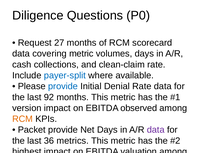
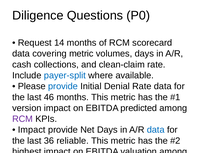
27: 27 -> 14 (59, 43)
92: 92 -> 46 (49, 97)
observed: observed -> predicted (139, 108)
RCM colour: orange -> purple (23, 119)
Packet: Packet -> Impact (32, 130)
data colour: purple -> blue (156, 130)
metrics: metrics -> reliable (73, 141)
